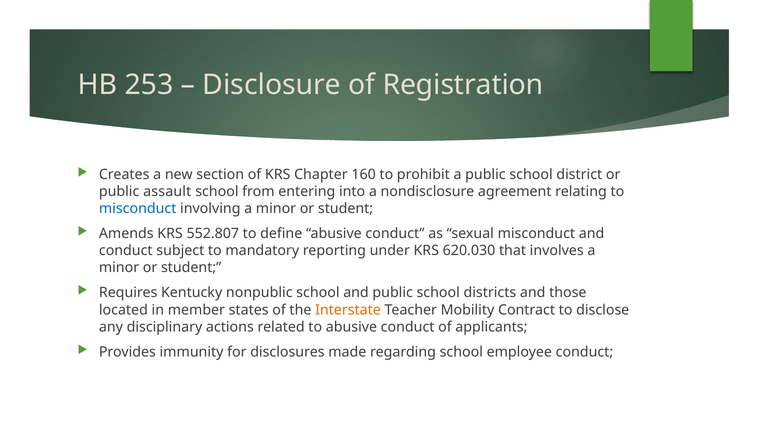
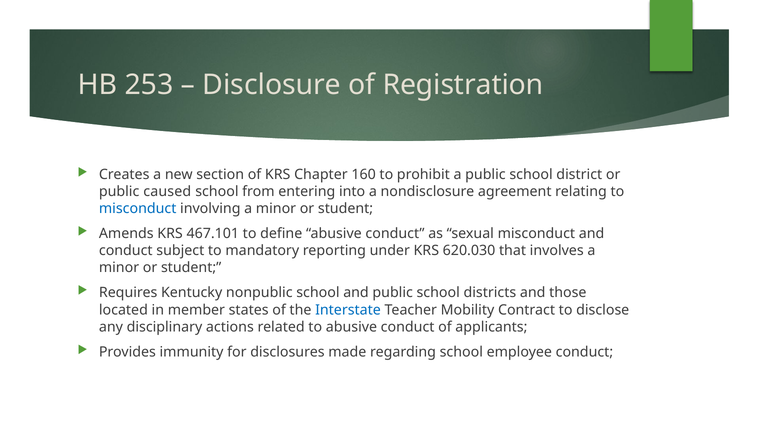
assault: assault -> caused (167, 192)
552.807: 552.807 -> 467.101 (213, 234)
Interstate colour: orange -> blue (348, 310)
